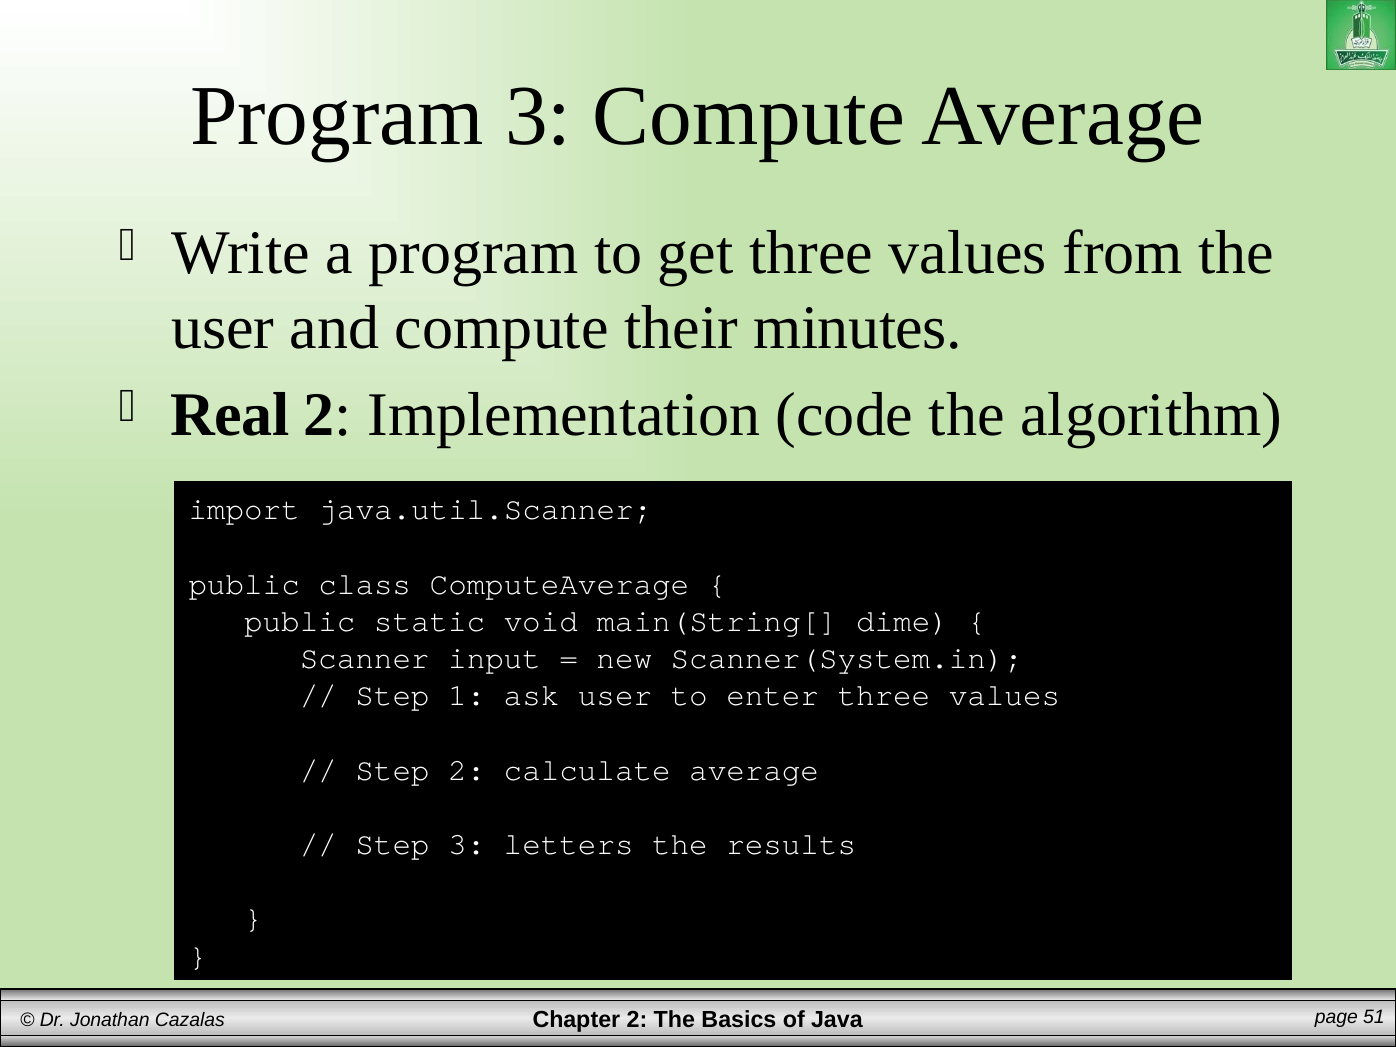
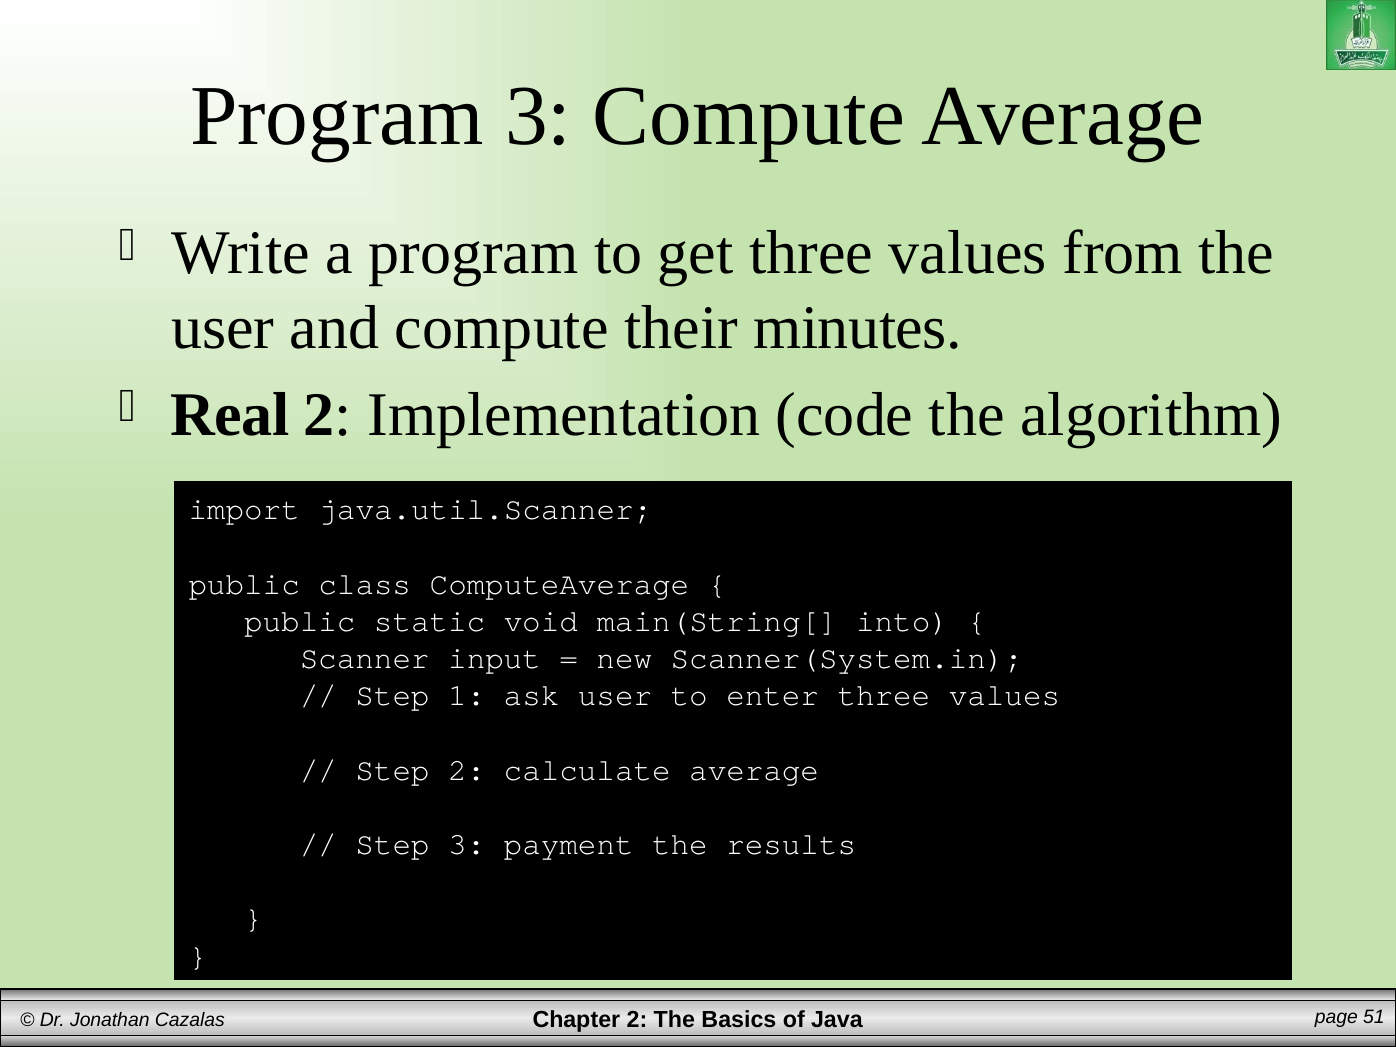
dime: dime -> into (903, 621)
letters: letters -> payment (569, 844)
